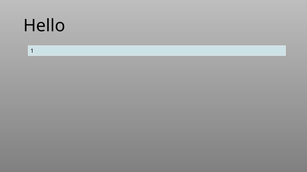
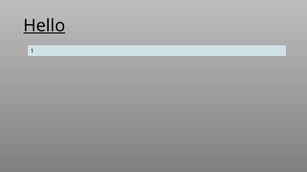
Hello underline: none -> present (44, 26)
